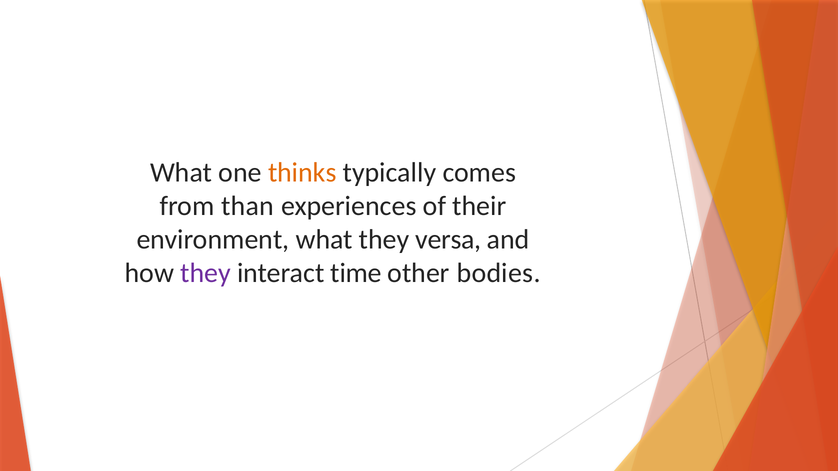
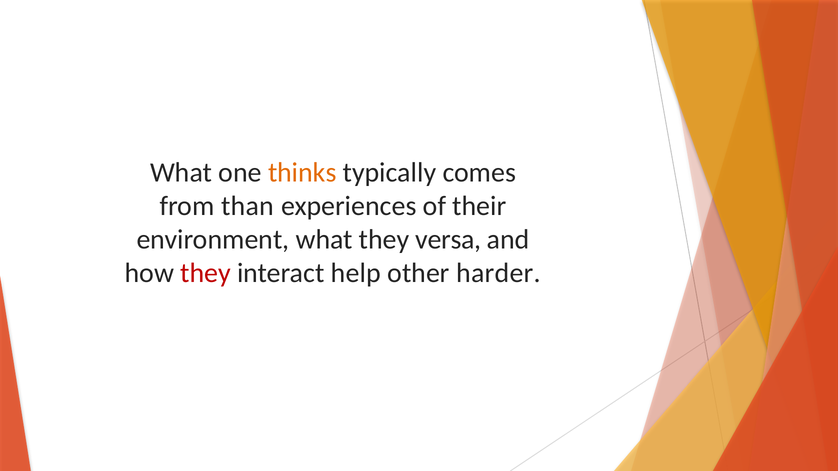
they colour: purple -> red (206, 273)
time: time -> help (356, 273)
bodies: bodies -> harder (499, 273)
